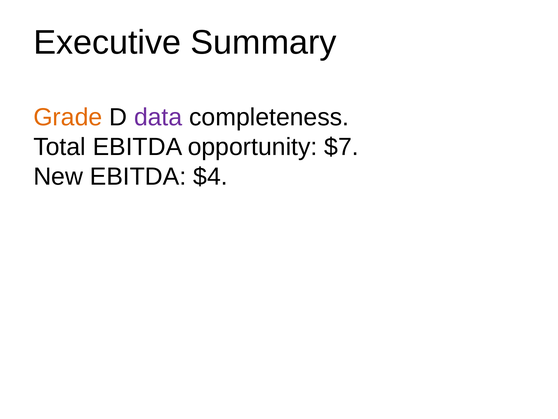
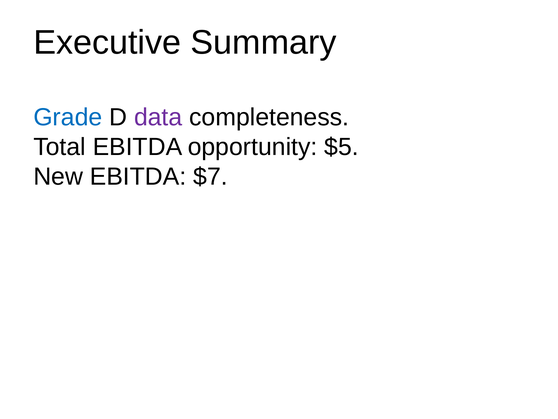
Grade colour: orange -> blue (68, 117)
$7: $7 -> $5 (341, 147)
$4: $4 -> $7 (211, 177)
